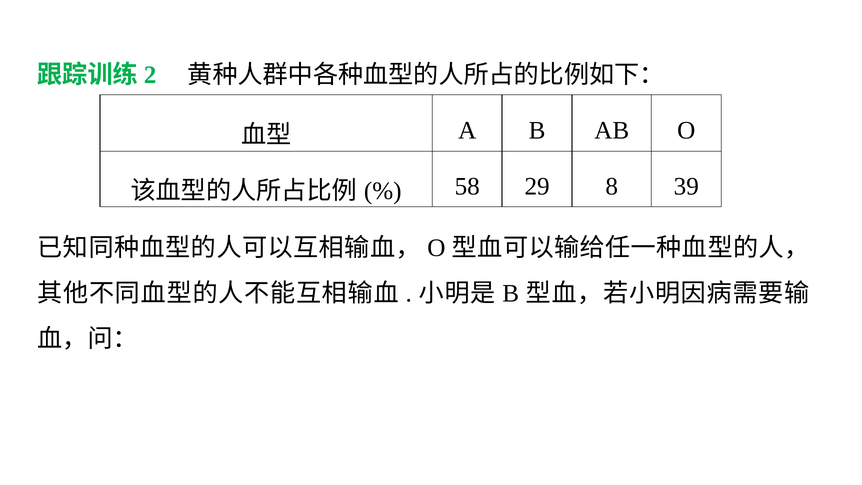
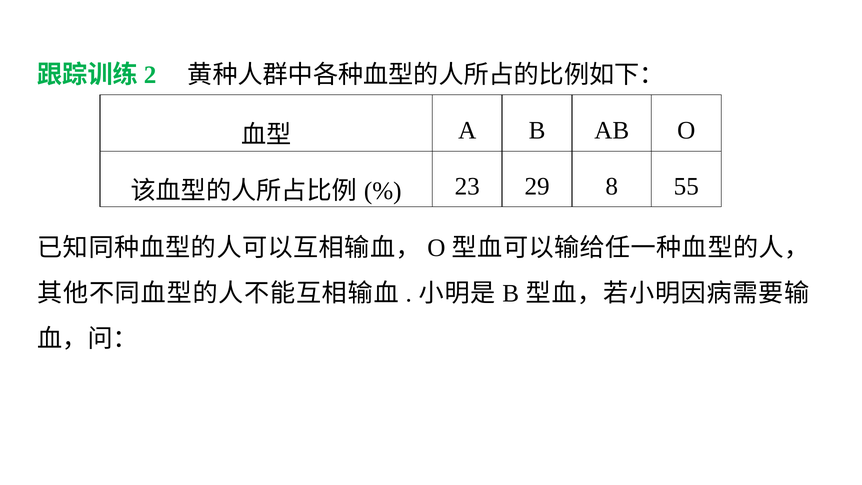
58: 58 -> 23 (467, 186)
39: 39 -> 55 (686, 186)
